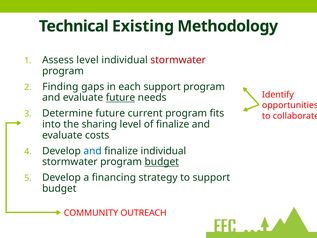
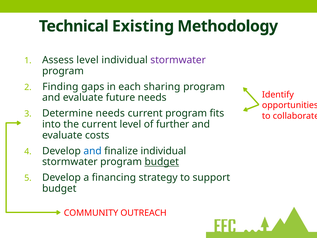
stormwater colour: red -> purple (178, 60)
each support: support -> sharing (162, 87)
future underline: present -> none (120, 98)
Determine future: future -> needs (110, 113)
the sharing: sharing -> current (99, 124)
of finalize: finalize -> further (173, 124)
